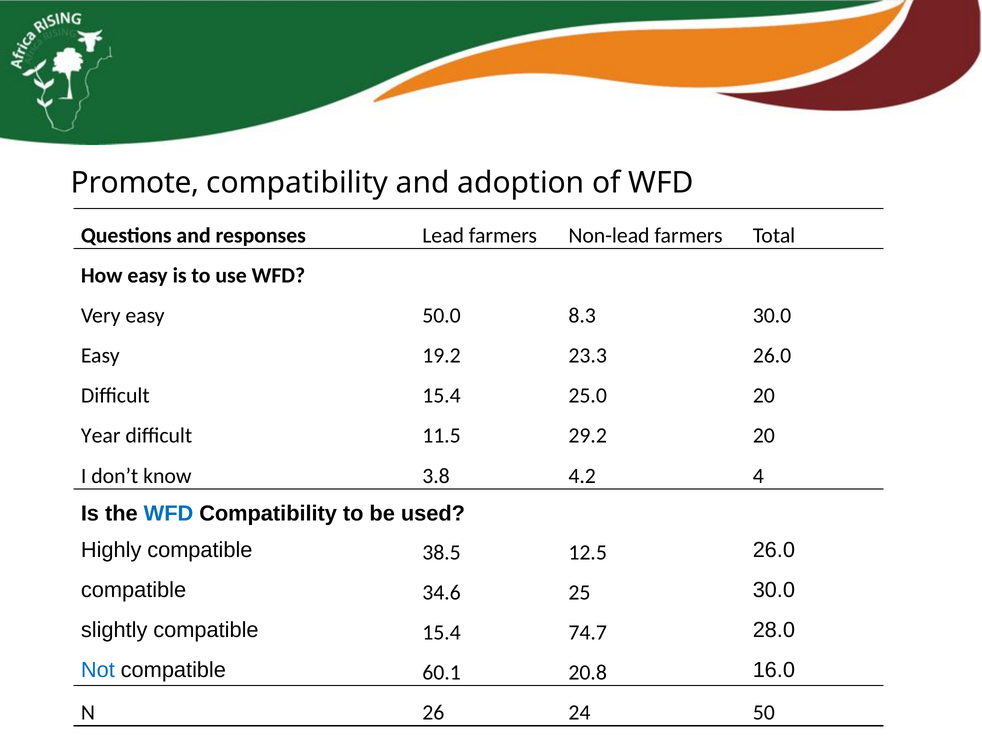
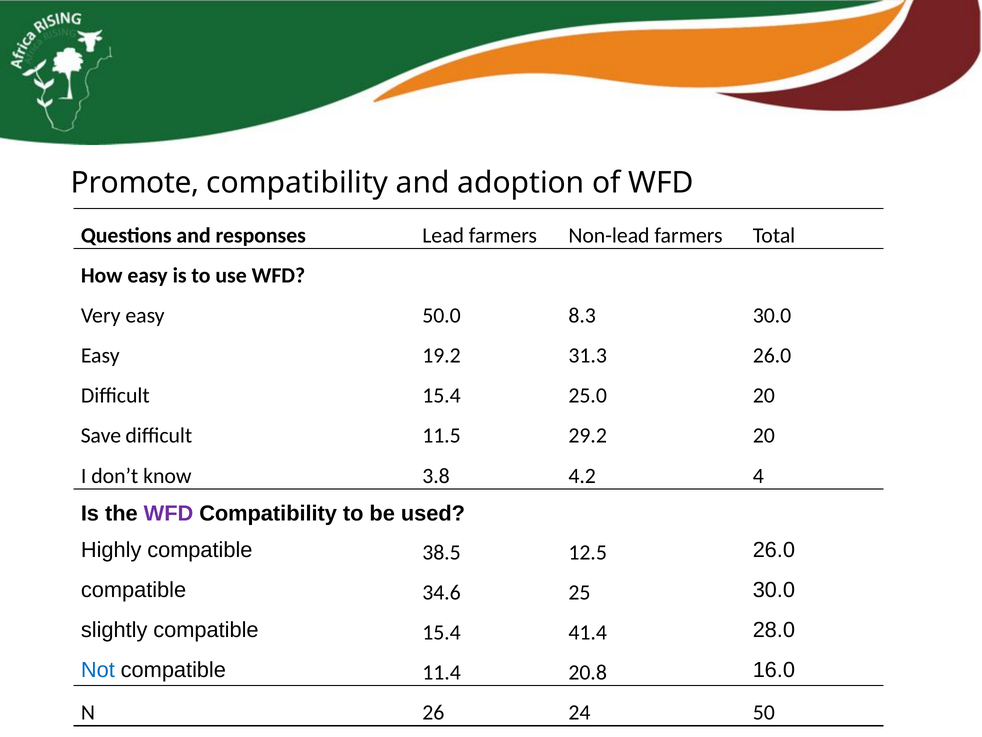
23.3: 23.3 -> 31.3 (588, 355)
Year: Year -> Save (101, 435)
WFD colour: blue -> purple (169, 513)
74.7: 74.7 -> 41.4 (588, 632)
60.1: 60.1 -> 11.4 (442, 672)
